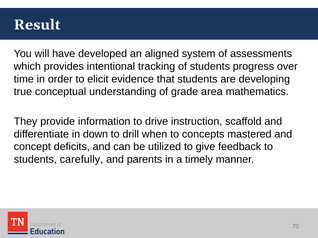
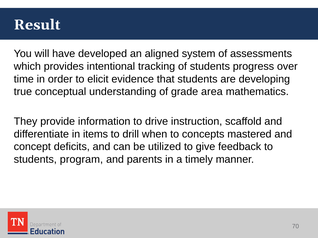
down: down -> items (95, 134)
carefully: carefully -> program (81, 160)
